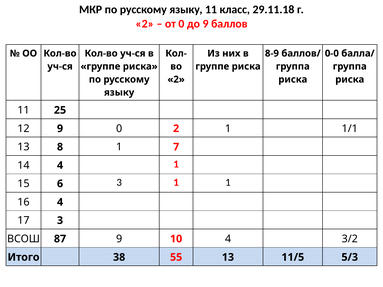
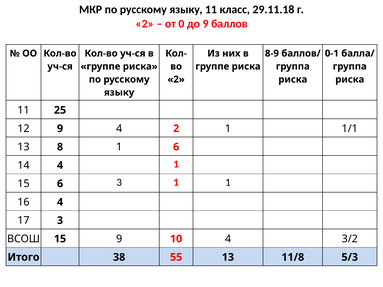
0-0: 0-0 -> 0-1 (332, 53)
9 0: 0 -> 4 (119, 129)
1 7: 7 -> 6 (176, 147)
ВСОШ 87: 87 -> 15 (60, 239)
11/5: 11/5 -> 11/8 (293, 257)
